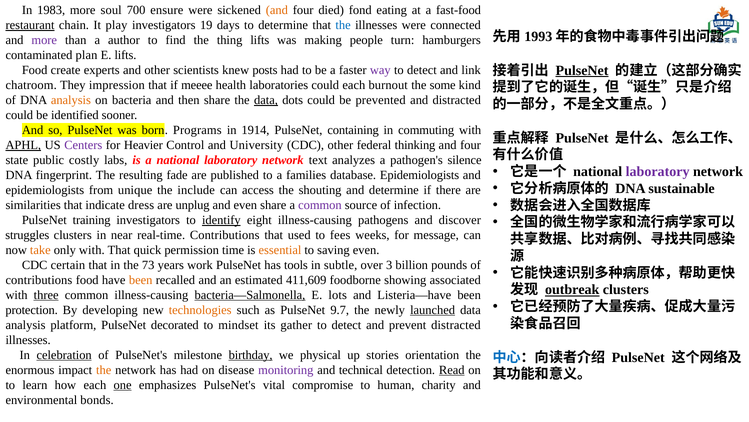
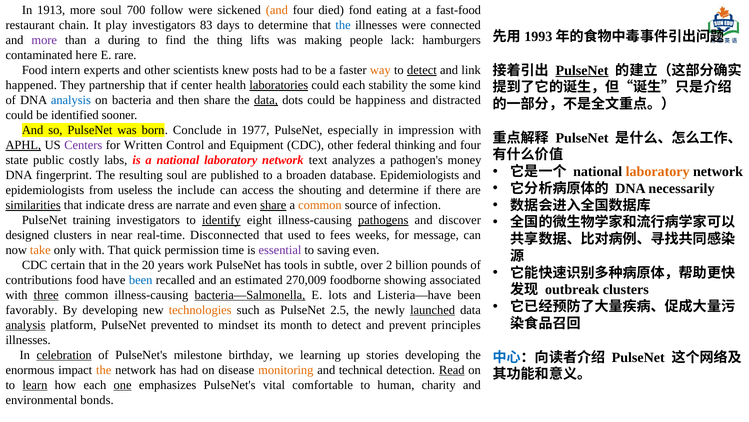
1983: 1983 -> 1913 (51, 10)
ensure: ensure -> follow (167, 10)
restaurant underline: present -> none (30, 25)
19: 19 -> 83 (206, 25)
author: author -> during (124, 40)
turn: turn -> lack (403, 40)
plan: plan -> here (86, 55)
E lifts: lifts -> rare (125, 55)
create: create -> intern (66, 70)
way colour: purple -> orange (380, 70)
detect underline: none -> present (422, 70)
chatroom: chatroom -> happened (31, 85)
impression: impression -> partnership (117, 85)
meeee: meeee -> center (197, 85)
laboratories underline: none -> present (279, 85)
burnout: burnout -> stability (388, 85)
analysis colour: orange -> blue (71, 100)
prevented: prevented -> happiness (381, 100)
Programs: Programs -> Conclude (197, 130)
1914: 1914 -> 1977 (255, 130)
containing: containing -> especially (353, 130)
commuting: commuting -> impression (426, 130)
Heavier: Heavier -> Written (143, 145)
University: University -> Equipment (257, 145)
silence: silence -> money (465, 160)
laboratory colour: purple -> orange (658, 171)
resulting fade: fade -> soul (177, 175)
families: families -> broaden (306, 175)
sustainable: sustainable -> necessarily (681, 188)
unique: unique -> useless (135, 190)
similarities underline: none -> present (33, 205)
unplug: unplug -> narrate (193, 205)
share underline: none -> present (273, 205)
common colour: purple -> orange (320, 205)
pathogens underline: none -> present (383, 220)
struggles: struggles -> designed (27, 235)
real-time Contributions: Contributions -> Disconnected (225, 235)
essential colour: orange -> purple (280, 250)
73: 73 -> 20 (148, 265)
3: 3 -> 2 (389, 265)
been colour: orange -> blue (141, 280)
411,609: 411,609 -> 270,009 (306, 280)
outbreak underline: present -> none (572, 289)
protection: protection -> favorably (31, 309)
9.7: 9.7 -> 2.5 (340, 309)
analysis underline: none -> present (26, 324)
decorated: decorated -> prevented (175, 324)
gather: gather -> month (296, 324)
prevent distracted: distracted -> principles (456, 324)
birthday underline: present -> none (251, 354)
physical: physical -> learning (320, 354)
stories orientation: orientation -> developing (432, 354)
monitoring colour: purple -> orange (286, 369)
learn underline: none -> present (35, 384)
compromise: compromise -> comfortable (323, 384)
